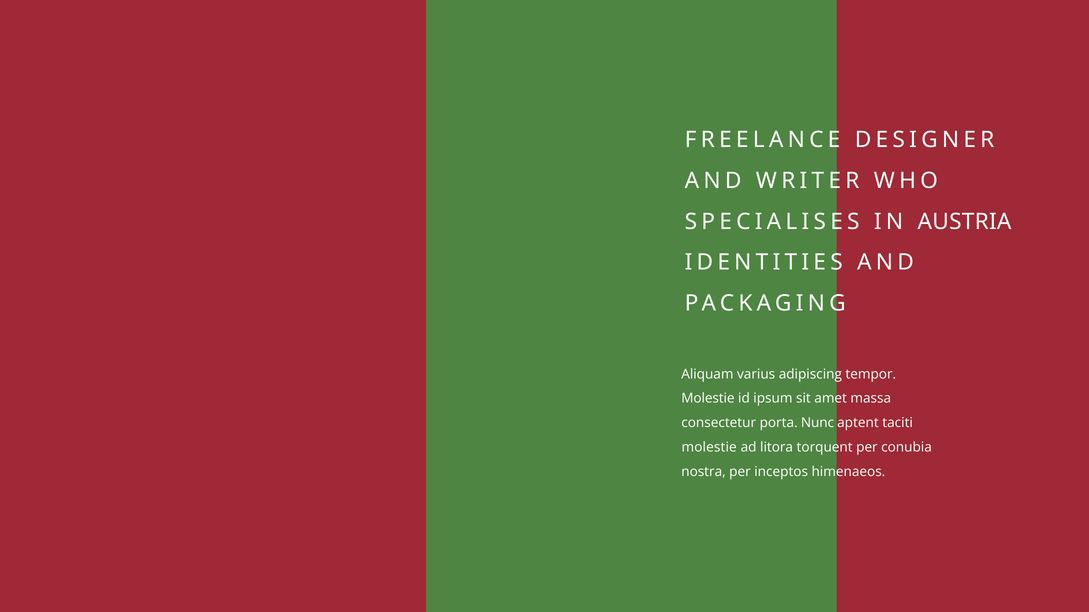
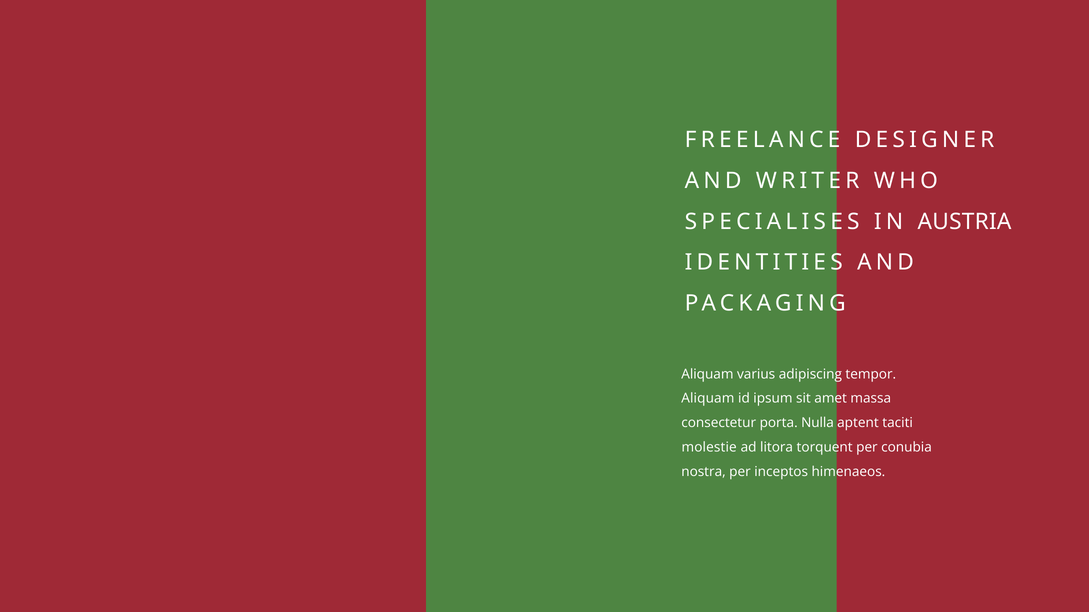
Molestie: Molestie -> Aliquam (708, 399)
Nunc: Nunc -> Nulla (817, 423)
